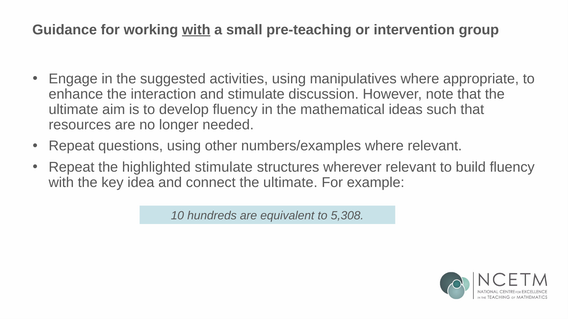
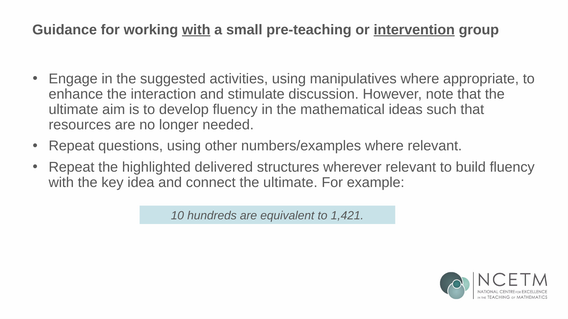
intervention underline: none -> present (414, 30)
highlighted stimulate: stimulate -> delivered (224, 167)
5,308: 5,308 -> 1,421 (347, 216)
